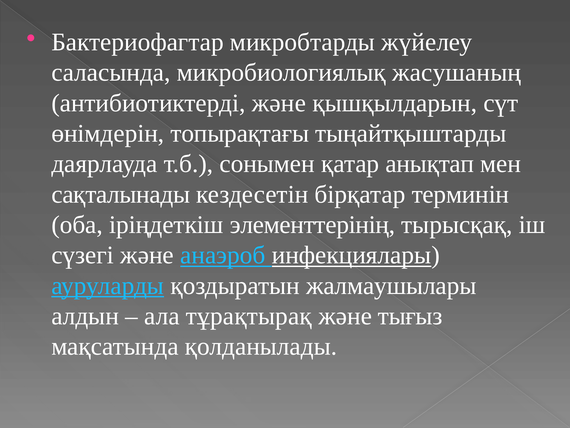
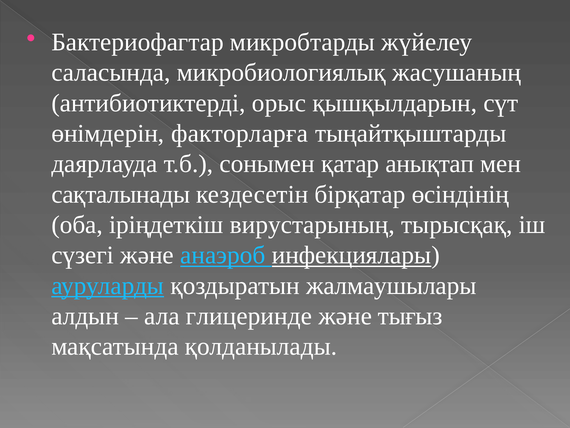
антибиотиктерді және: және -> орыс (279, 103)
топырақтағы: топырақтағы -> факторларға (240, 133)
терминін: терминін -> өсіндінің (460, 194)
элементтерінің: элементтерінің -> вирустарының (312, 224)
тұрақтырақ: тұрақтырақ -> глицеринде (249, 316)
